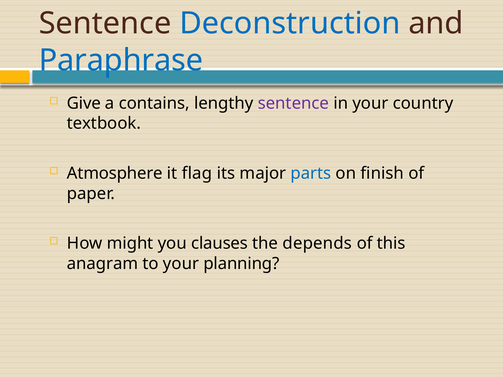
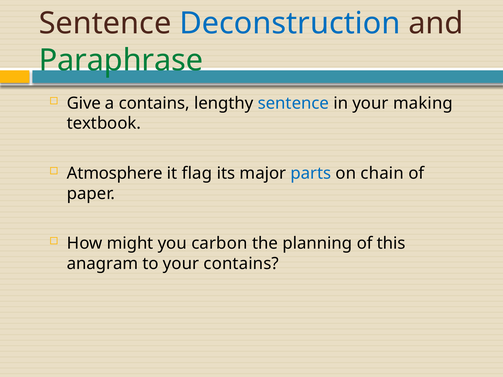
Paraphrase colour: blue -> green (121, 60)
sentence colour: purple -> blue (293, 103)
country: country -> making (423, 103)
finish: finish -> chain (382, 173)
clauses: clauses -> carbon (219, 244)
depends: depends -> planning (317, 244)
your planning: planning -> contains (241, 264)
